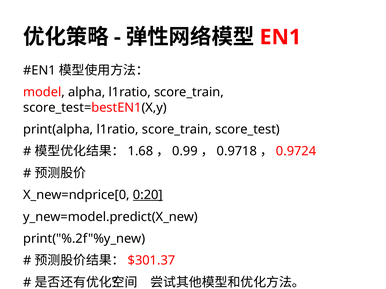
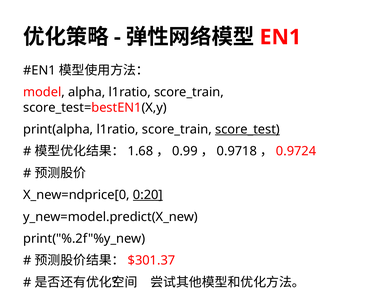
score_test underline: none -> present (247, 130)
